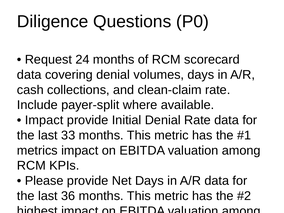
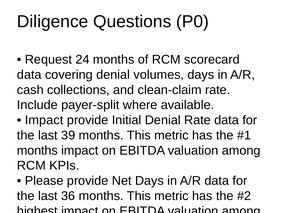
33: 33 -> 39 (68, 135)
metrics: metrics -> months (37, 150)
